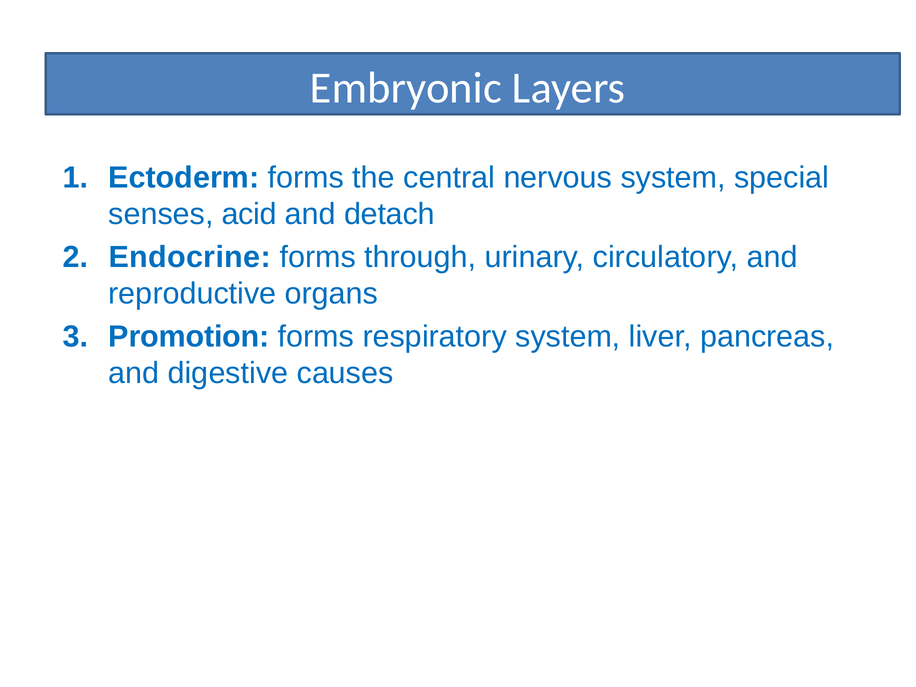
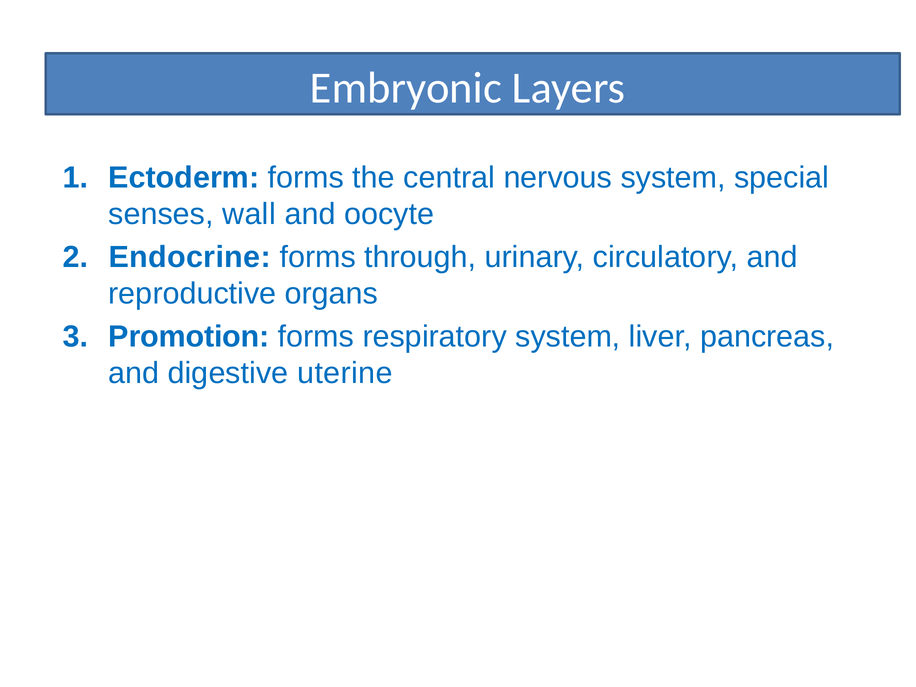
acid: acid -> wall (249, 214)
detach: detach -> oocyte (389, 214)
causes: causes -> uterine (345, 373)
